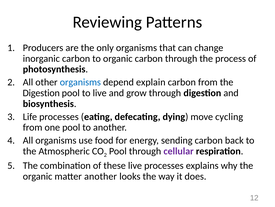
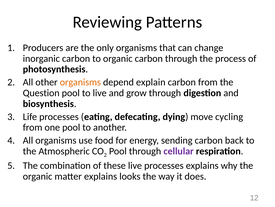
organisms colour: blue -> orange (80, 82)
Digestion: Digestion -> Question (41, 93)
matter another: another -> explains (101, 176)
